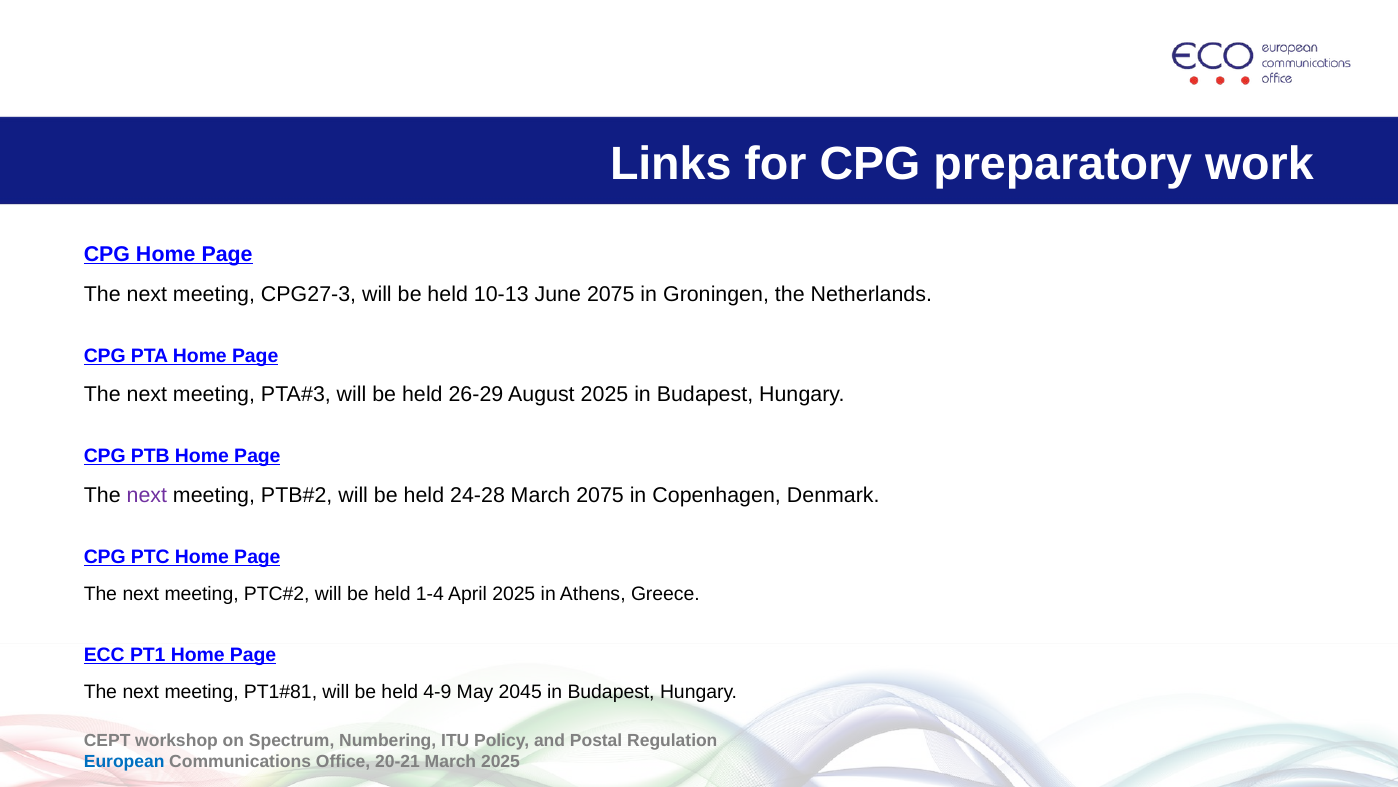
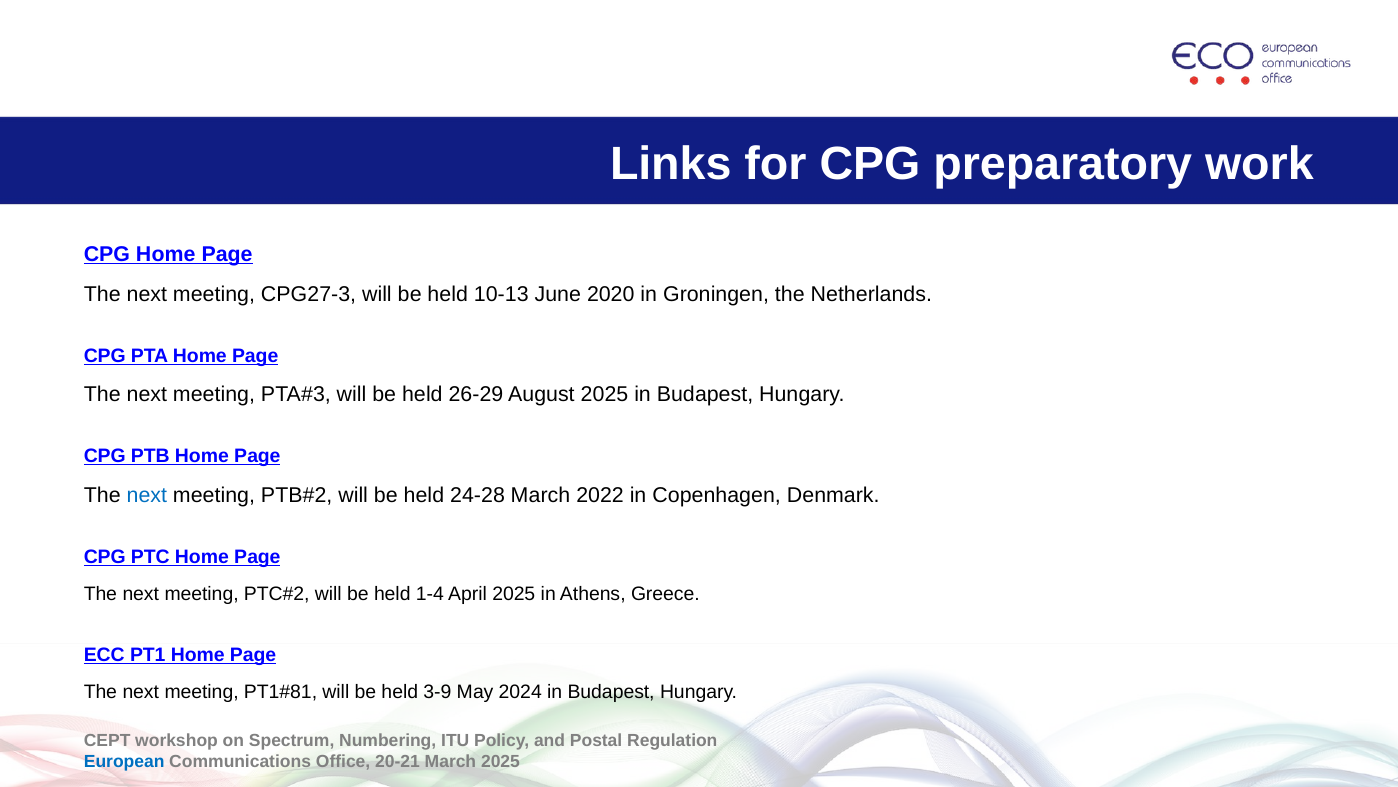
June 2075: 2075 -> 2020 (611, 294)
next colour: purple -> blue (147, 495)
March 2075: 2075 -> 2022 (600, 495)
4-9: 4-9 -> 3-9 (437, 691)
2045: 2045 -> 2024 (520, 691)
